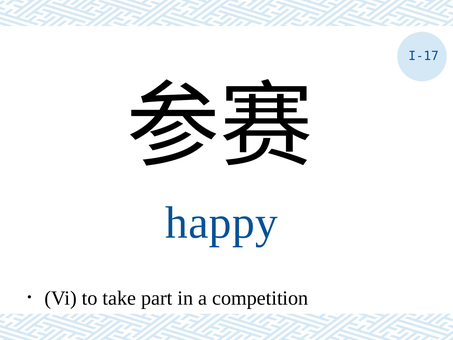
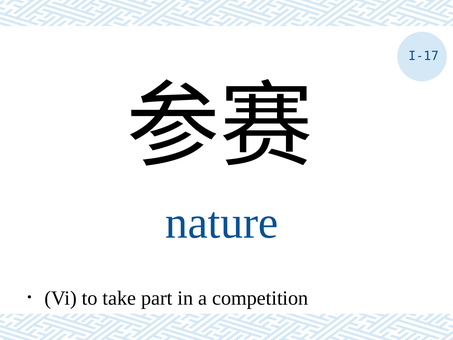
happy: happy -> nature (222, 223)
